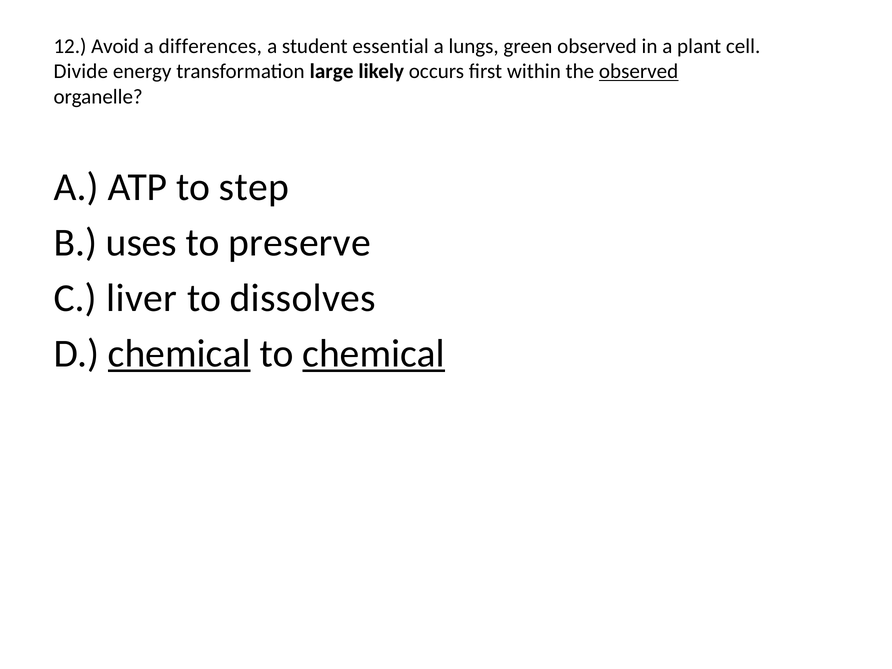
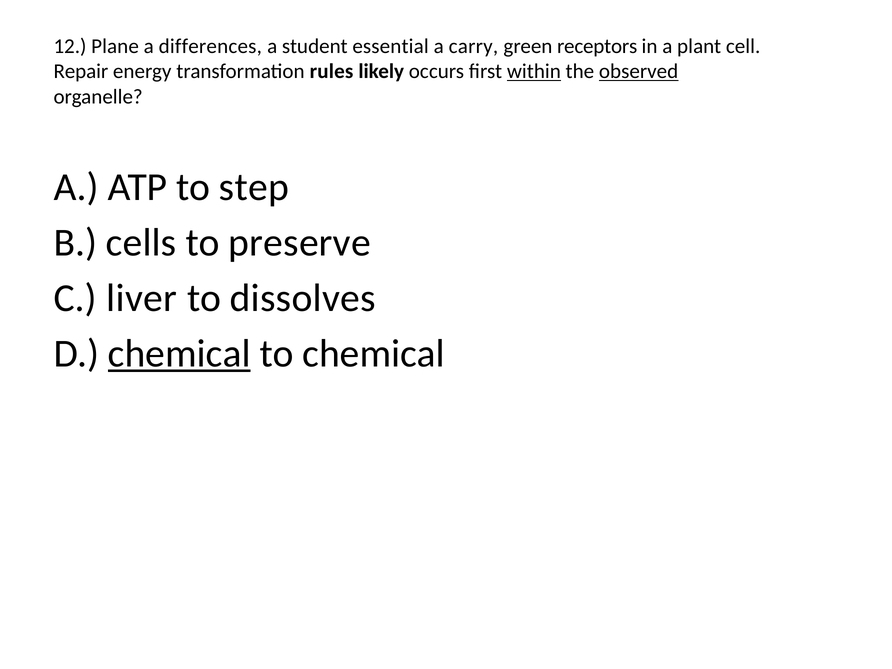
Avoid: Avoid -> Plane (115, 46)
lungs: lungs -> carry (473, 46)
green observed: observed -> receptors (597, 46)
Divide: Divide -> Repair (81, 71)
large: large -> rules (332, 71)
within underline: none -> present (534, 71)
uses: uses -> cells (141, 243)
chemical underline: present -> none (374, 354)
